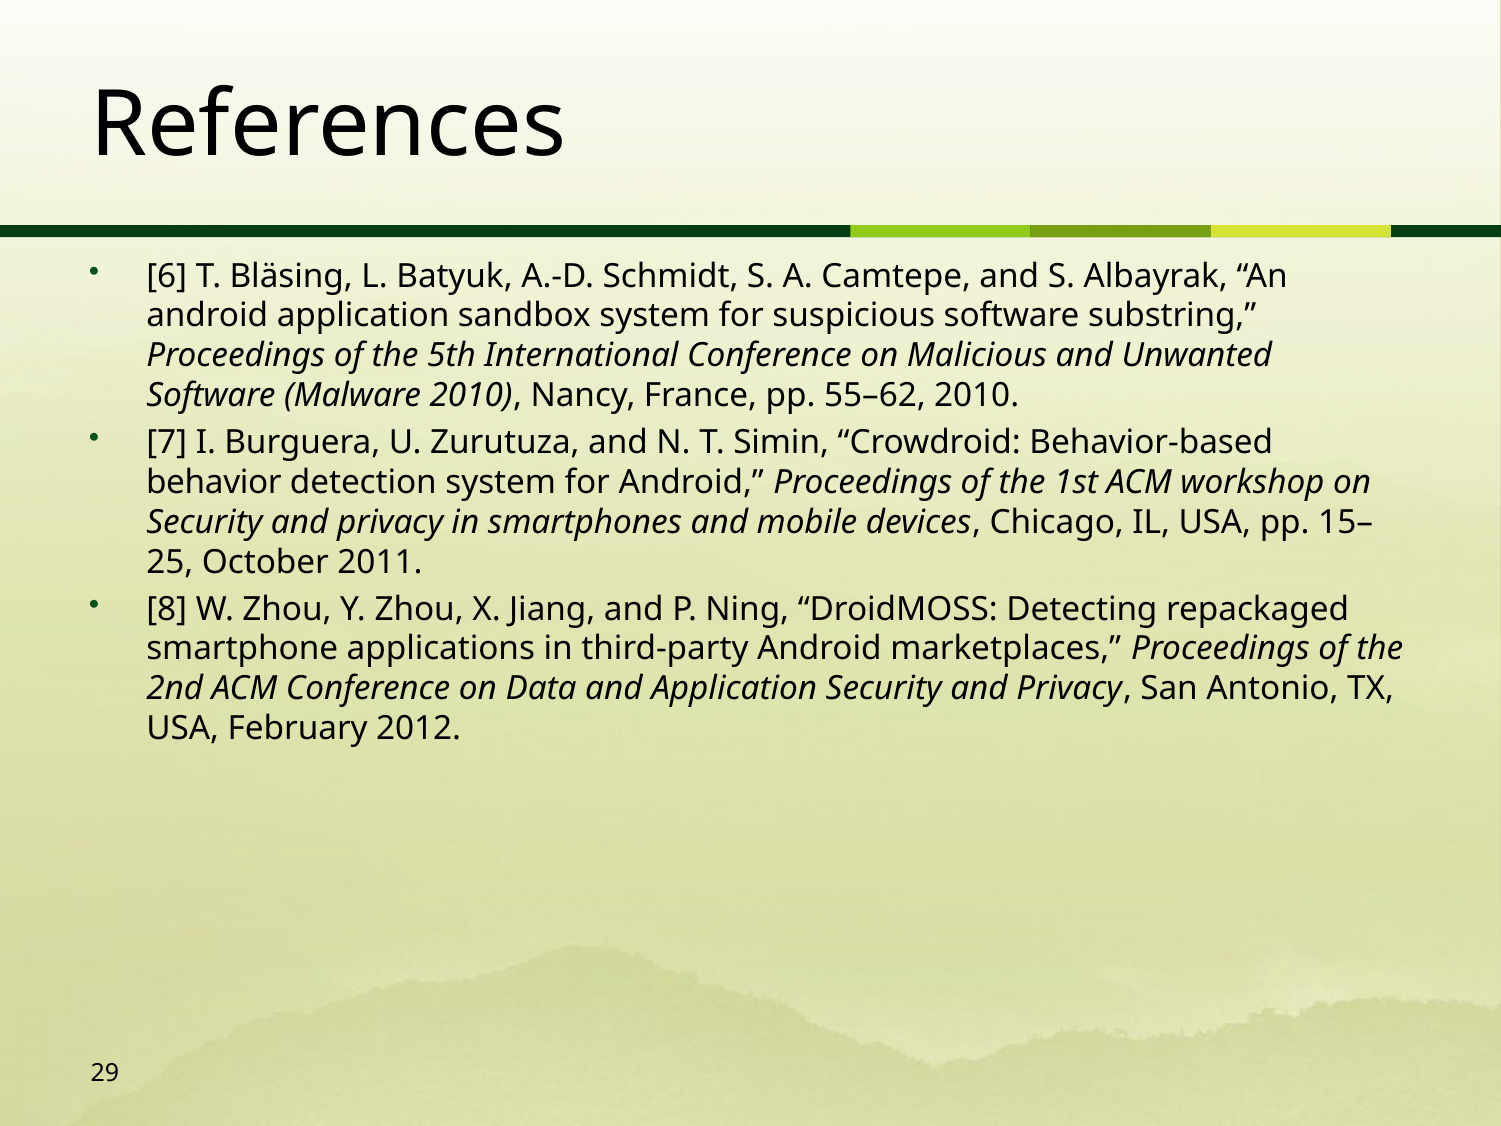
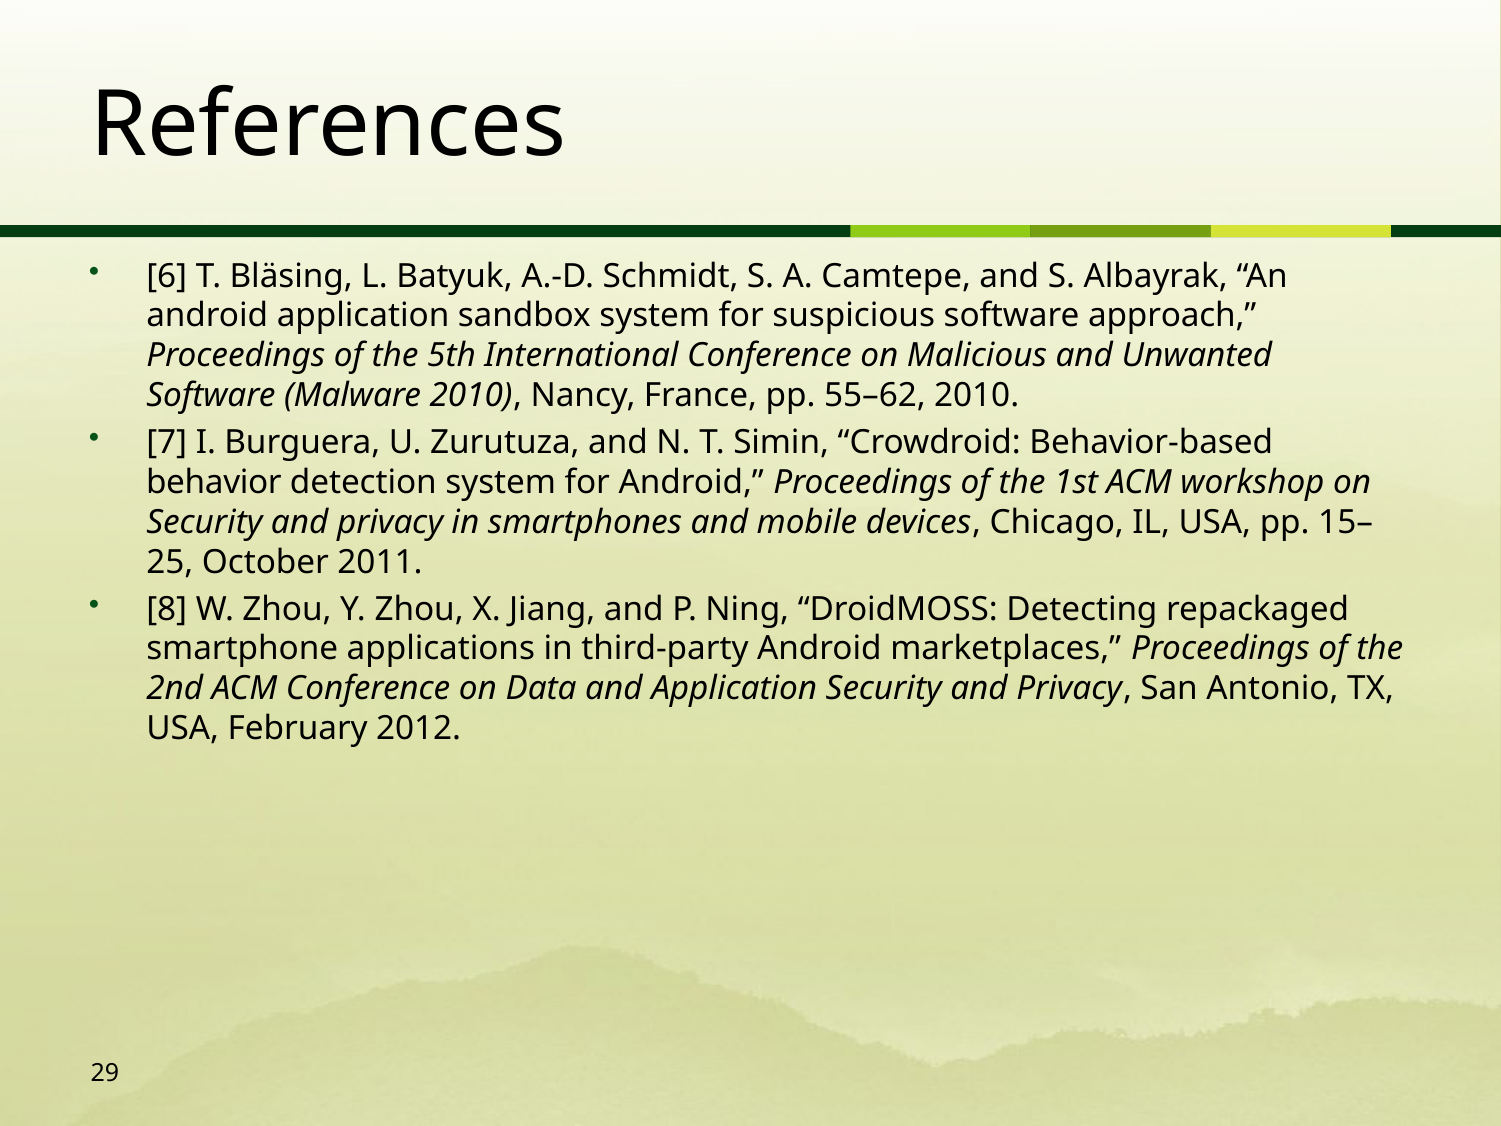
substring: substring -> approach (1172, 316)
